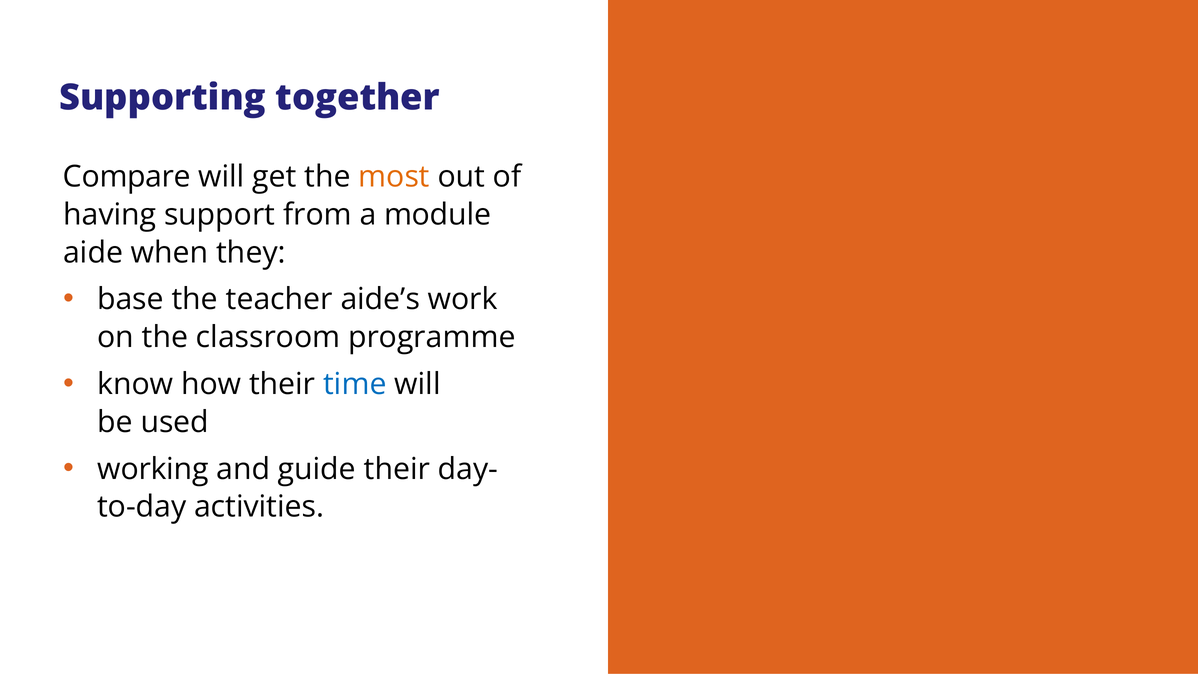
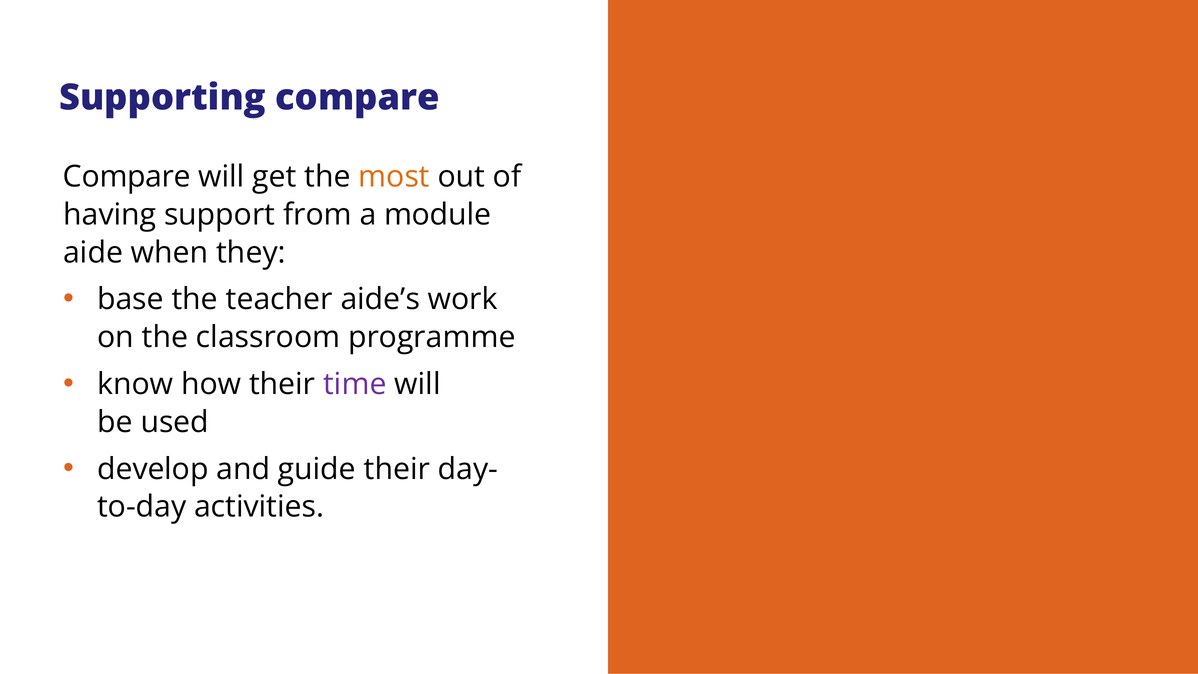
Supporting together: together -> compare (358, 98)
time colour: blue -> purple (355, 384)
working: working -> develop (153, 469)
